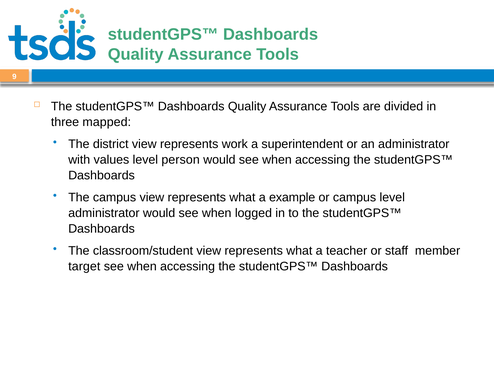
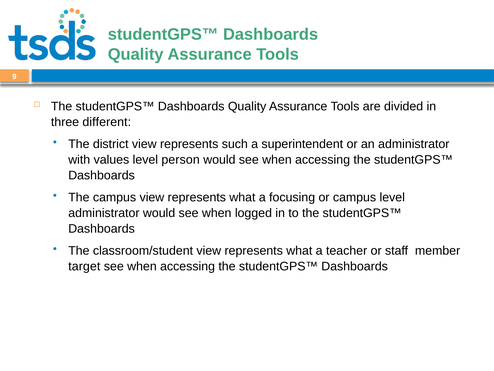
mapped: mapped -> different (107, 122)
work: work -> such (235, 144)
example: example -> focusing (292, 197)
